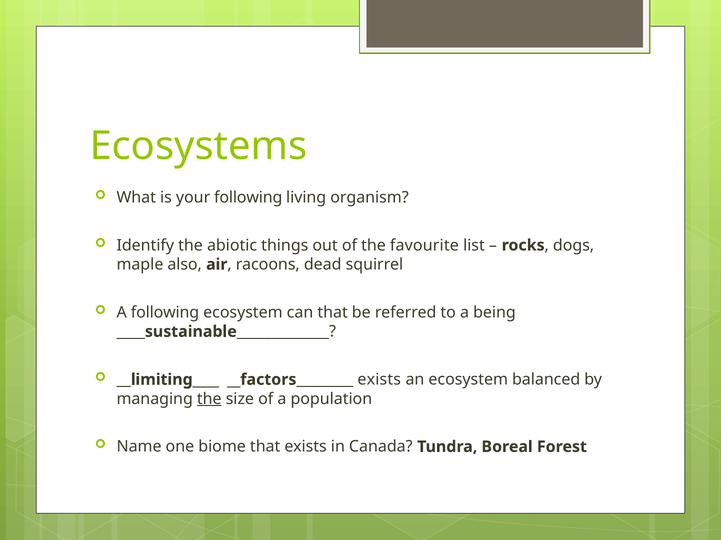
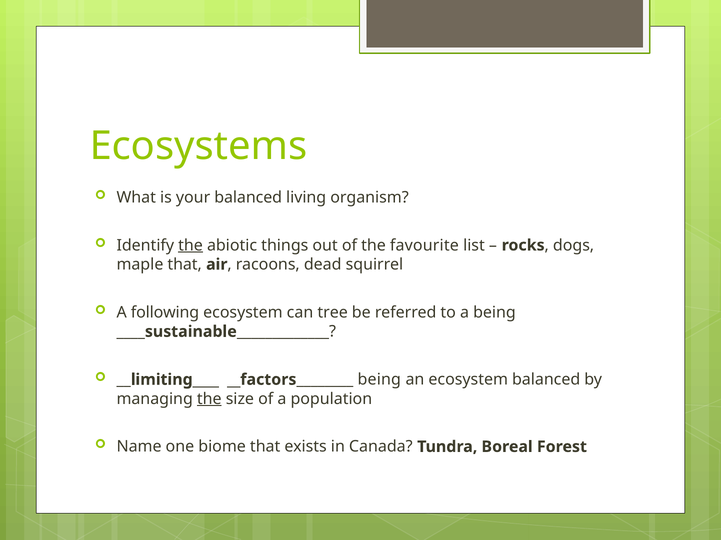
your following: following -> balanced (248, 198)
the underline: none -> present (191, 246)
maple also: also -> that (185, 265)
can that: that -> tree (333, 313)
__factors________ exists: exists -> being (379, 380)
